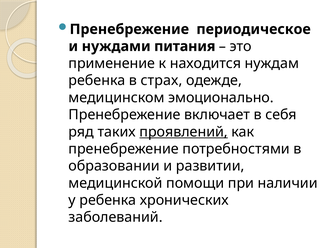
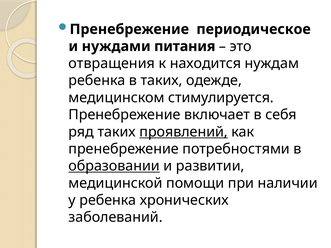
применение: применение -> отвращения (112, 64)
в страх: страх -> таких (162, 81)
эмоционально: эмоционально -> стимулируется (221, 98)
образовании underline: none -> present (114, 166)
